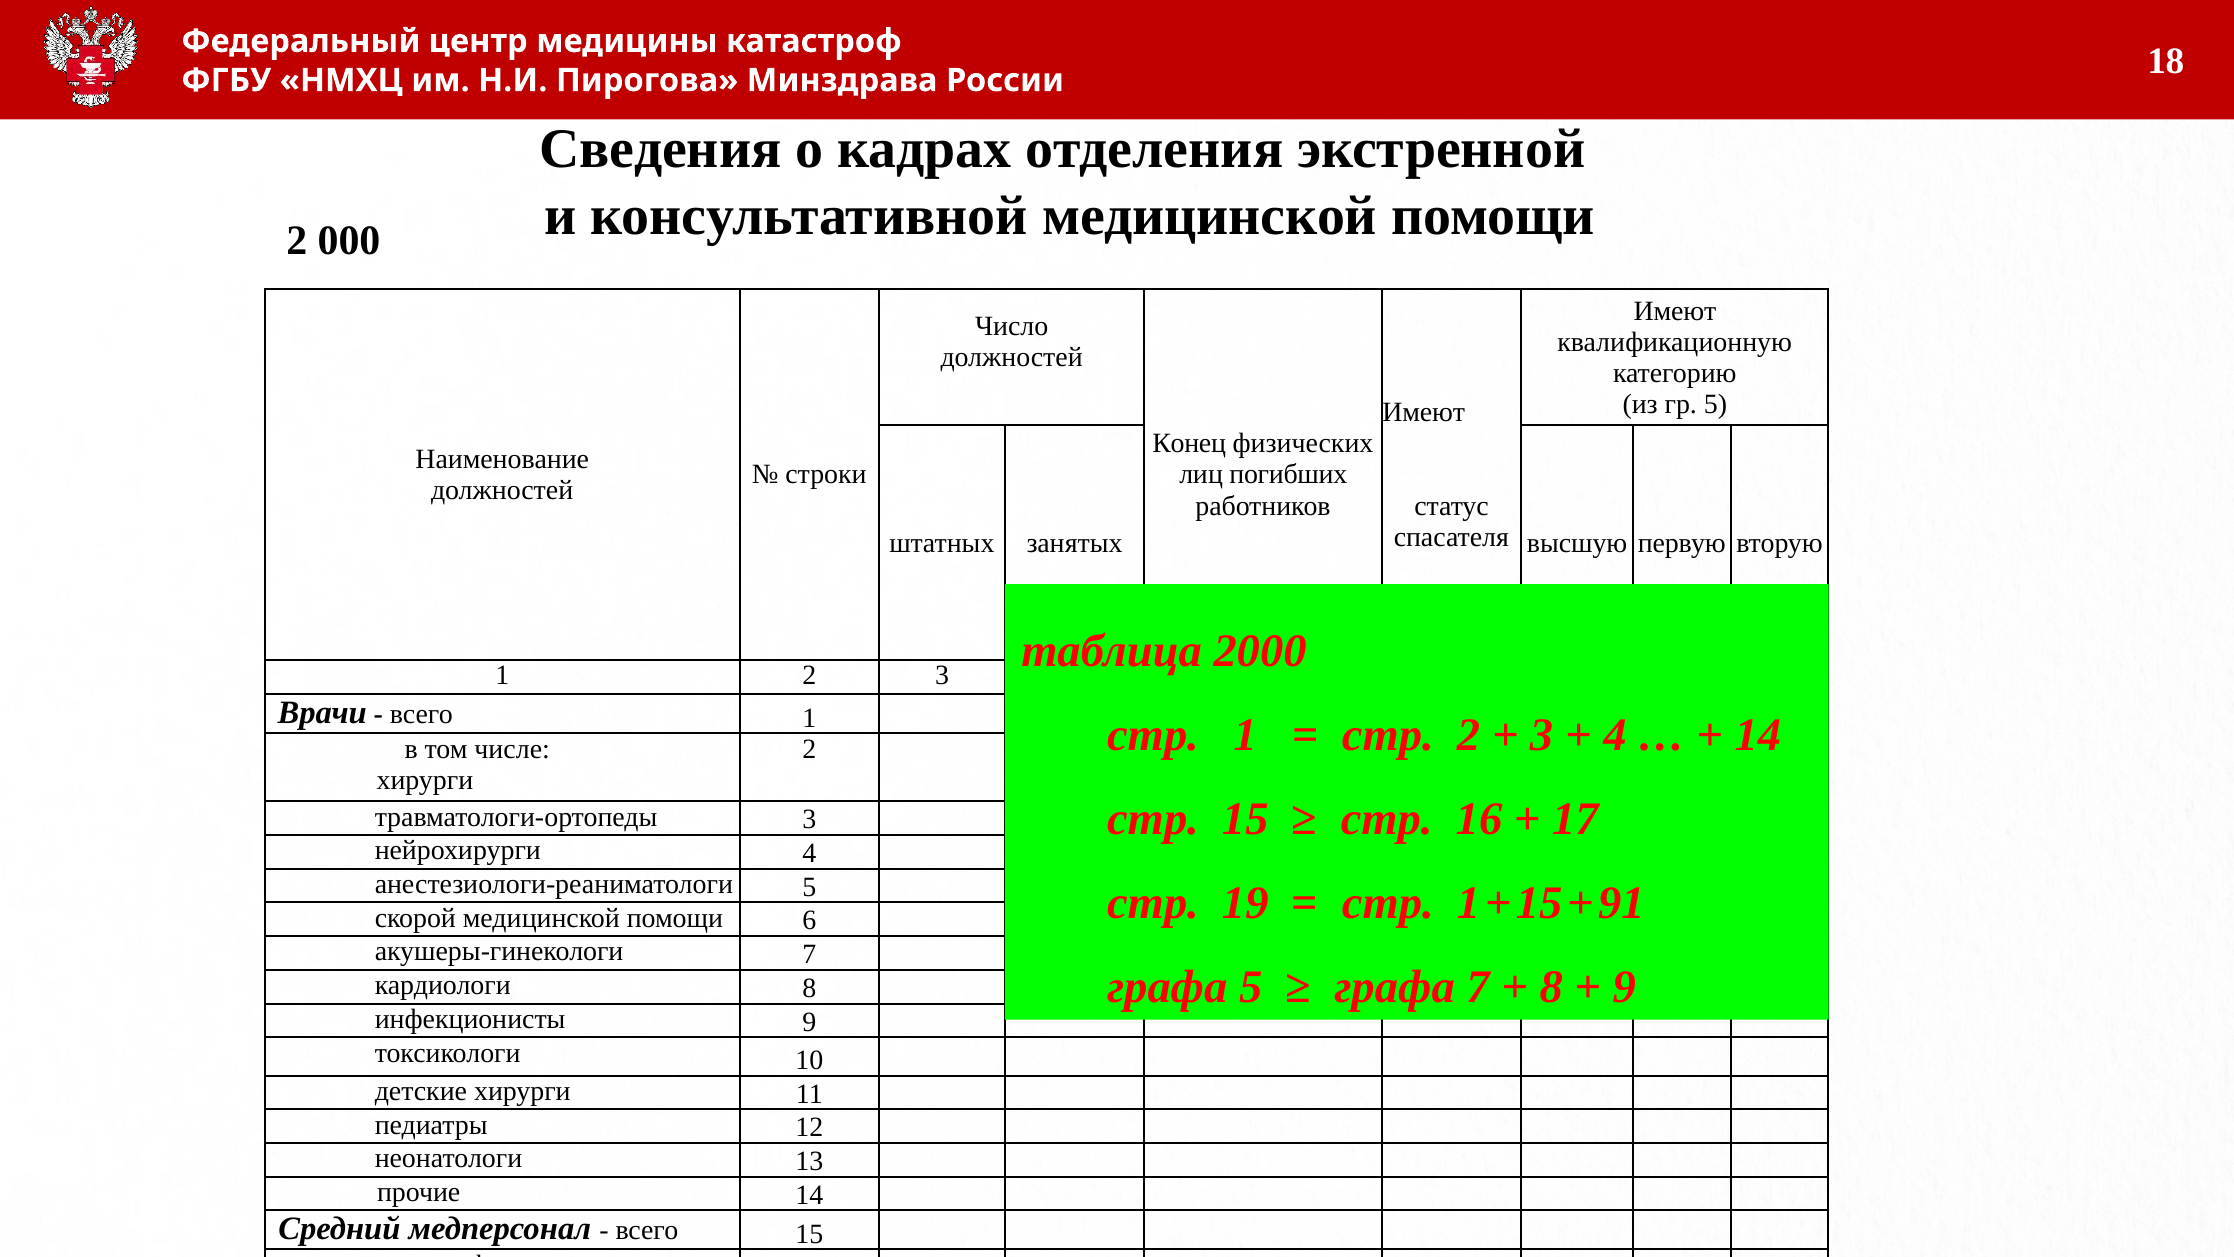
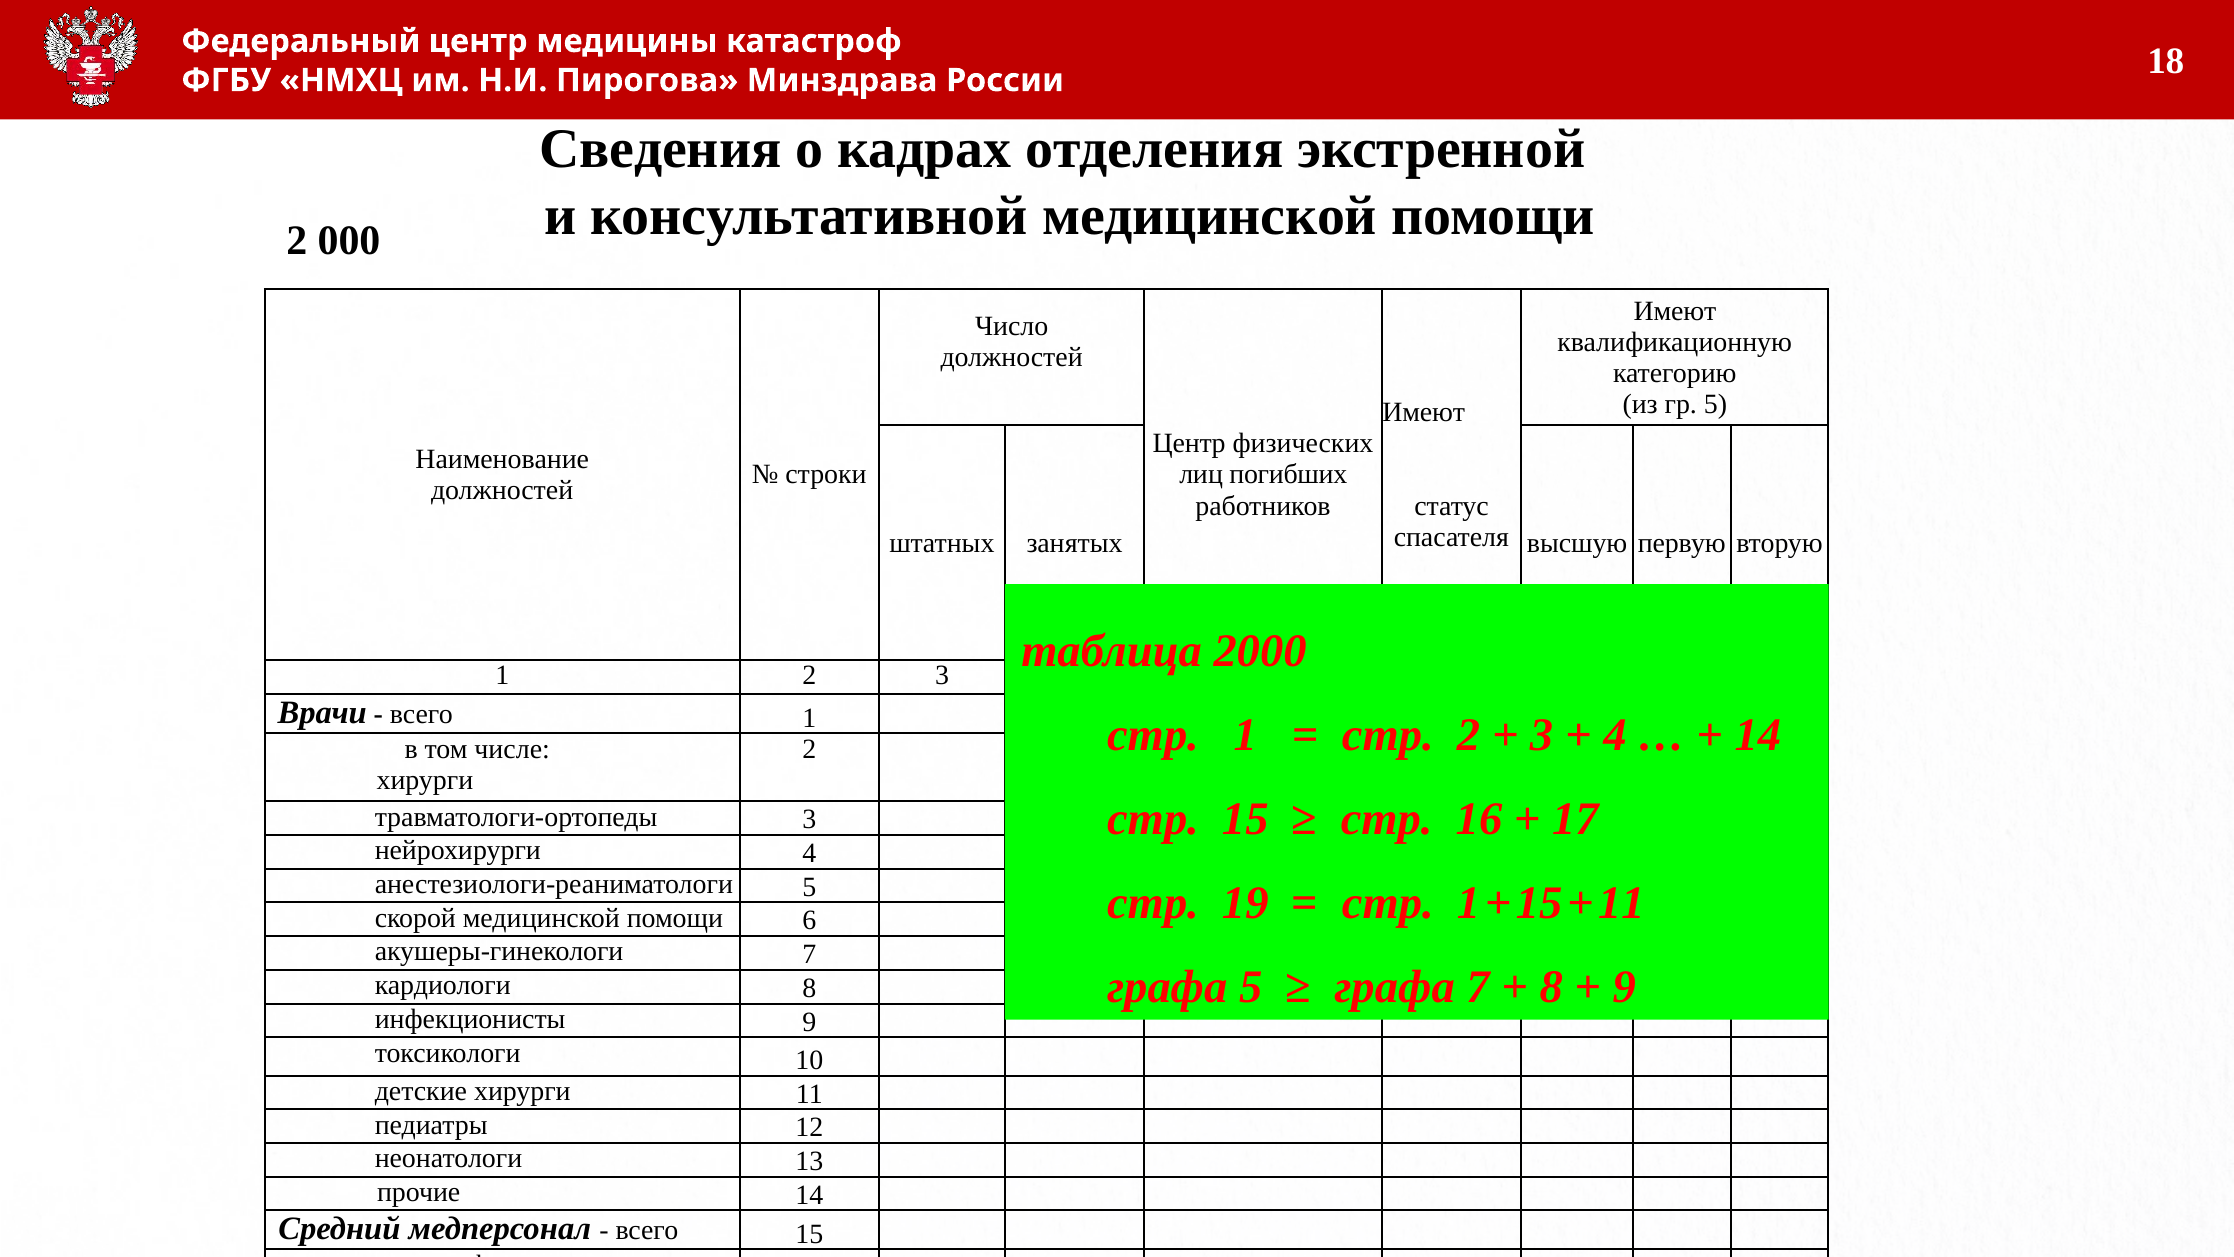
Конец: Конец -> Центр (1189, 444)
91: 91 -> 11 (1621, 903)
